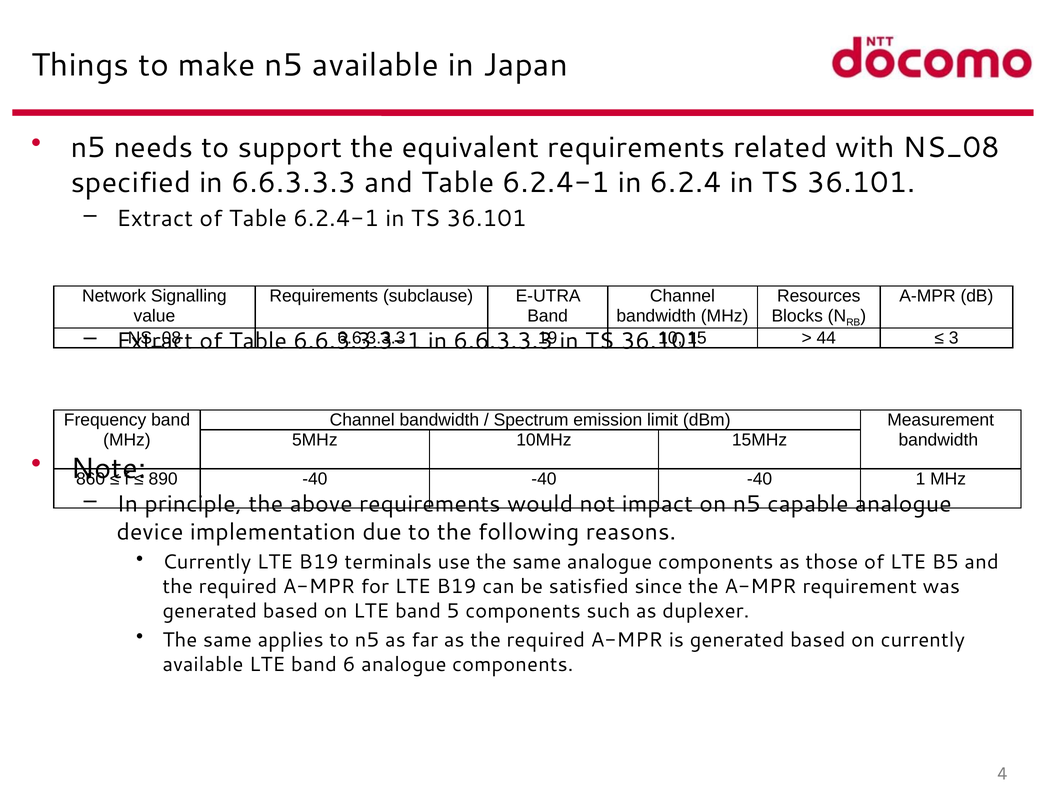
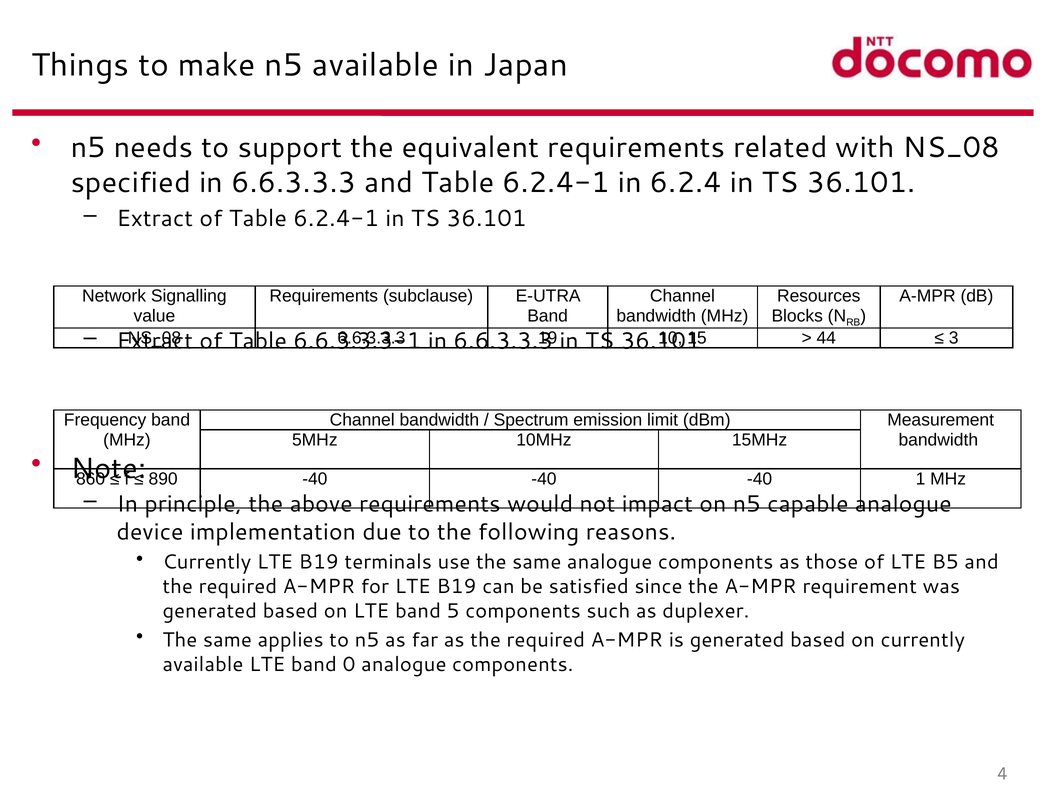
6: 6 -> 0 (349, 665)
